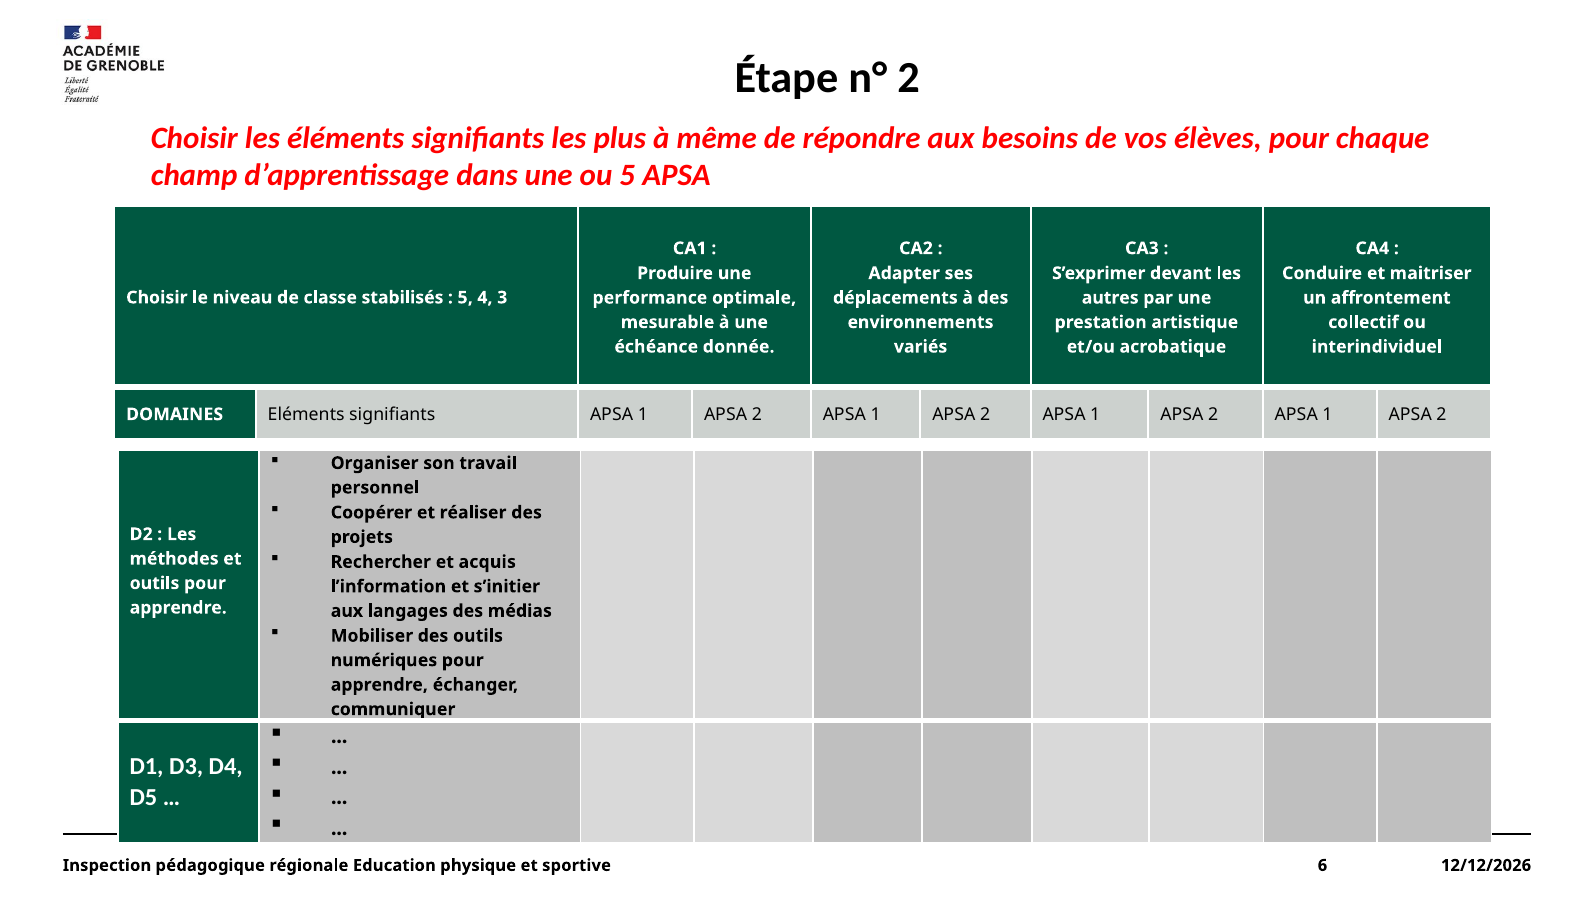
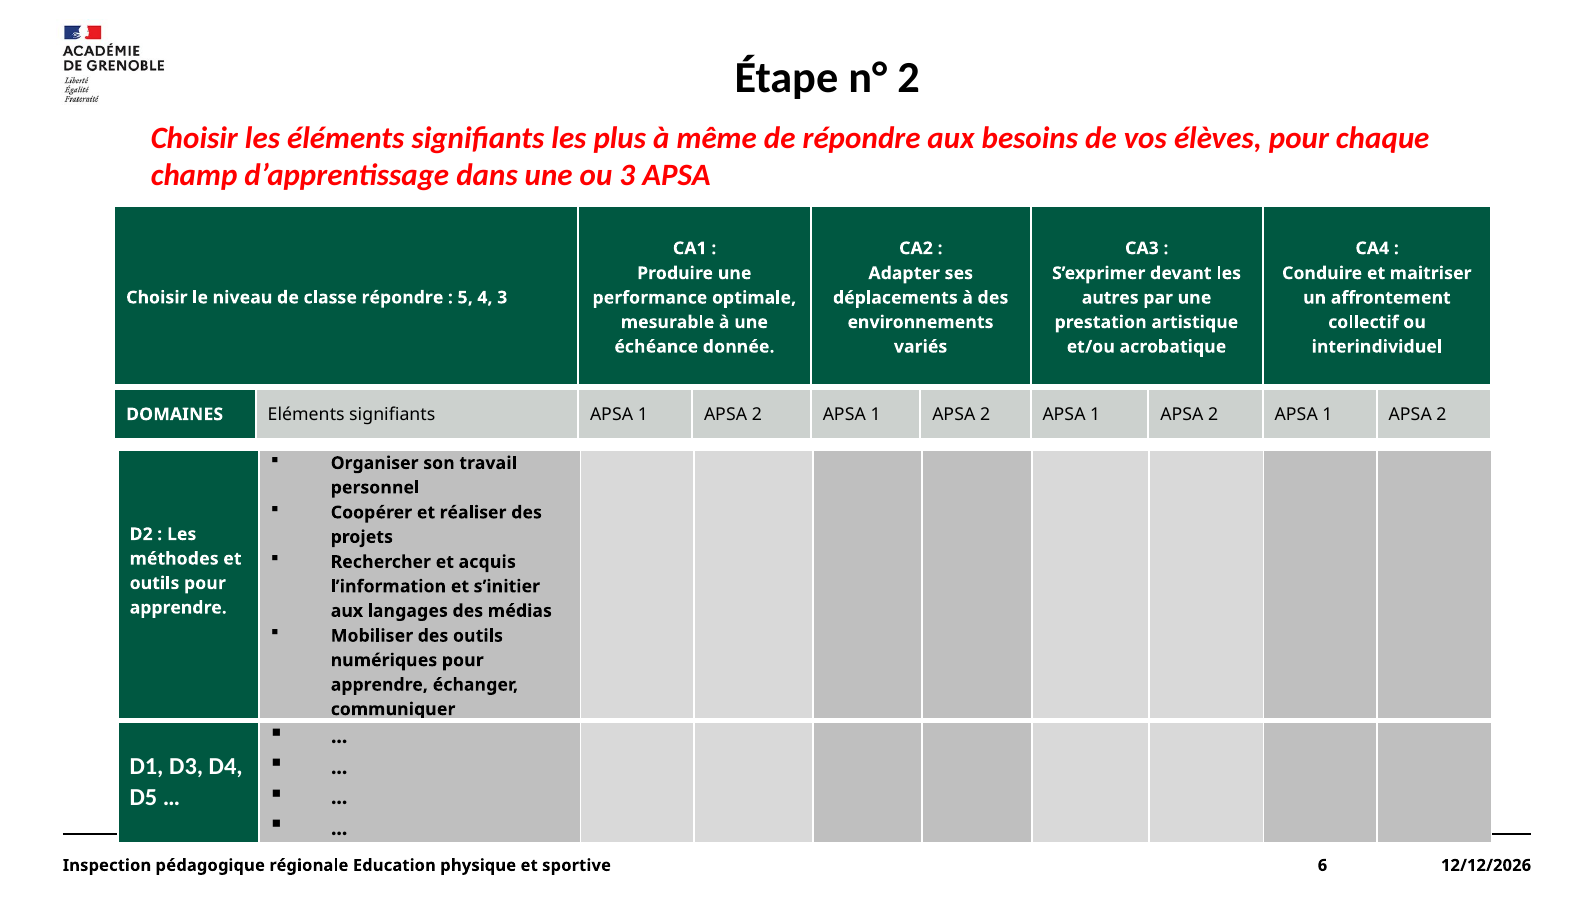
ou 5: 5 -> 3 (627, 176)
classe stabilisés: stabilisés -> répondre (402, 297)
